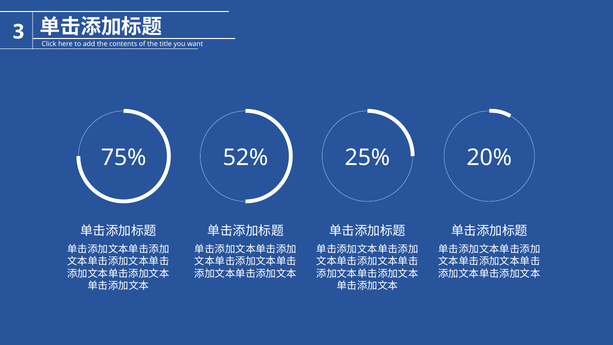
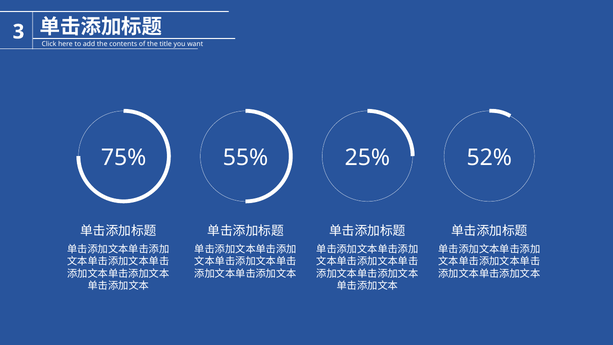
52%: 52% -> 55% (246, 158)
20%: 20% -> 52% (489, 158)
